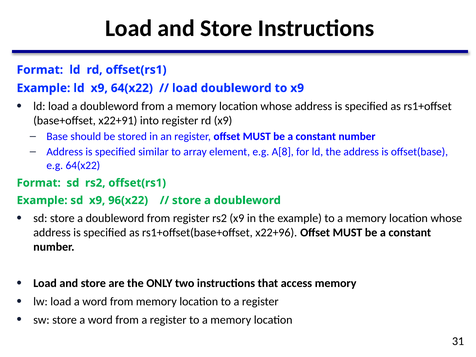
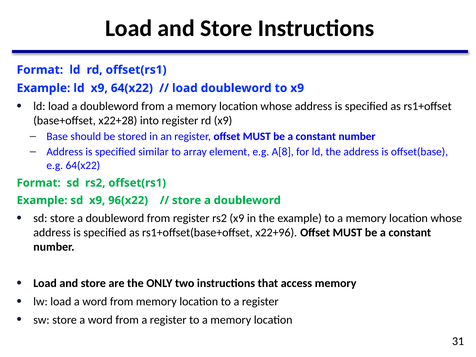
x22+91: x22+91 -> x22+28 (118, 121)
